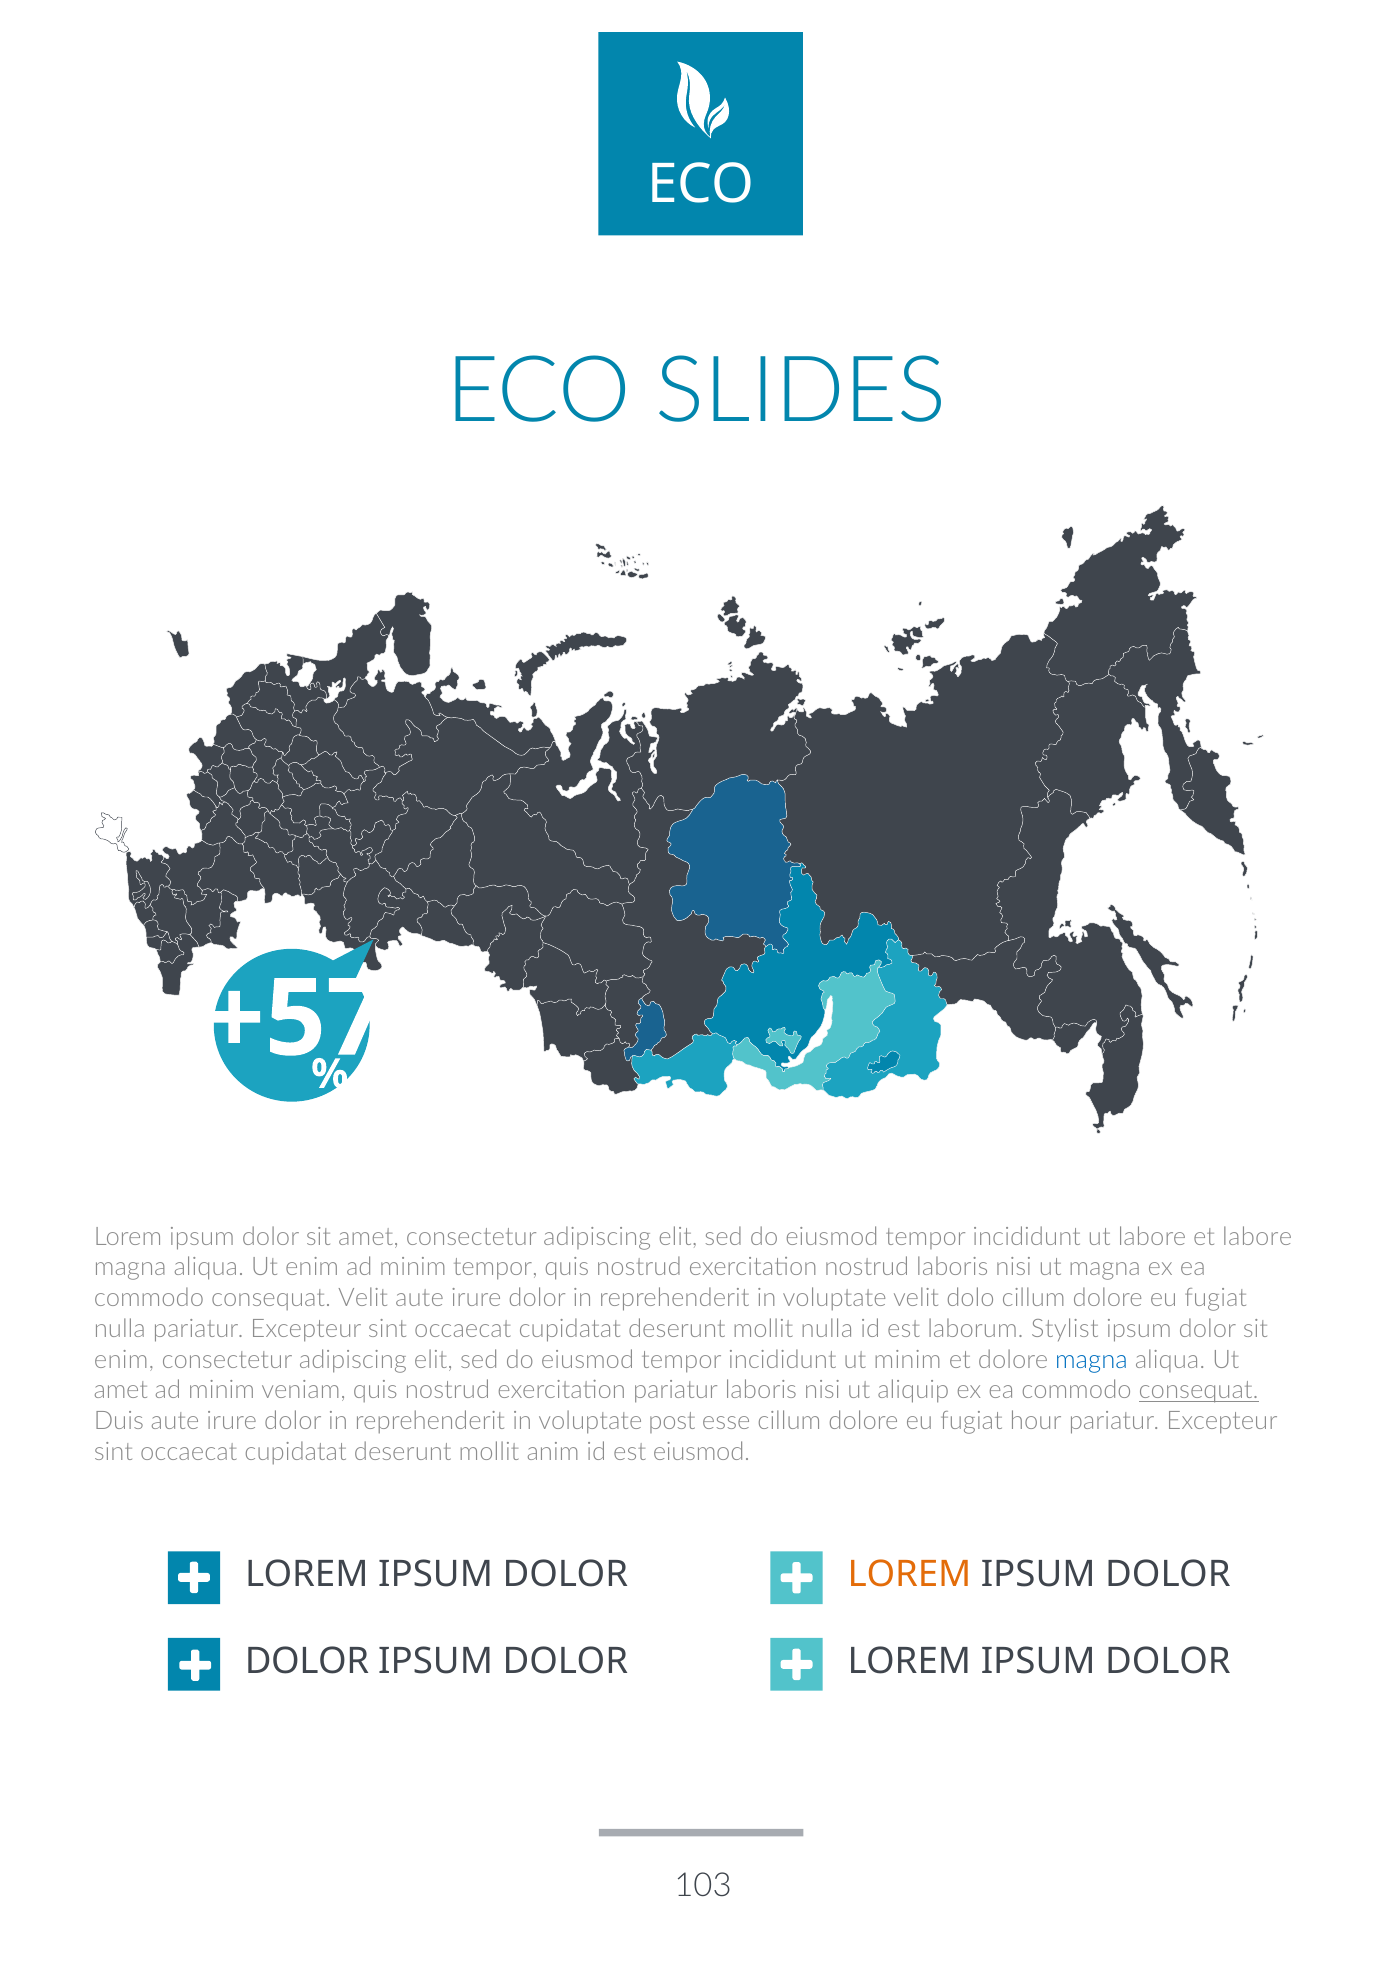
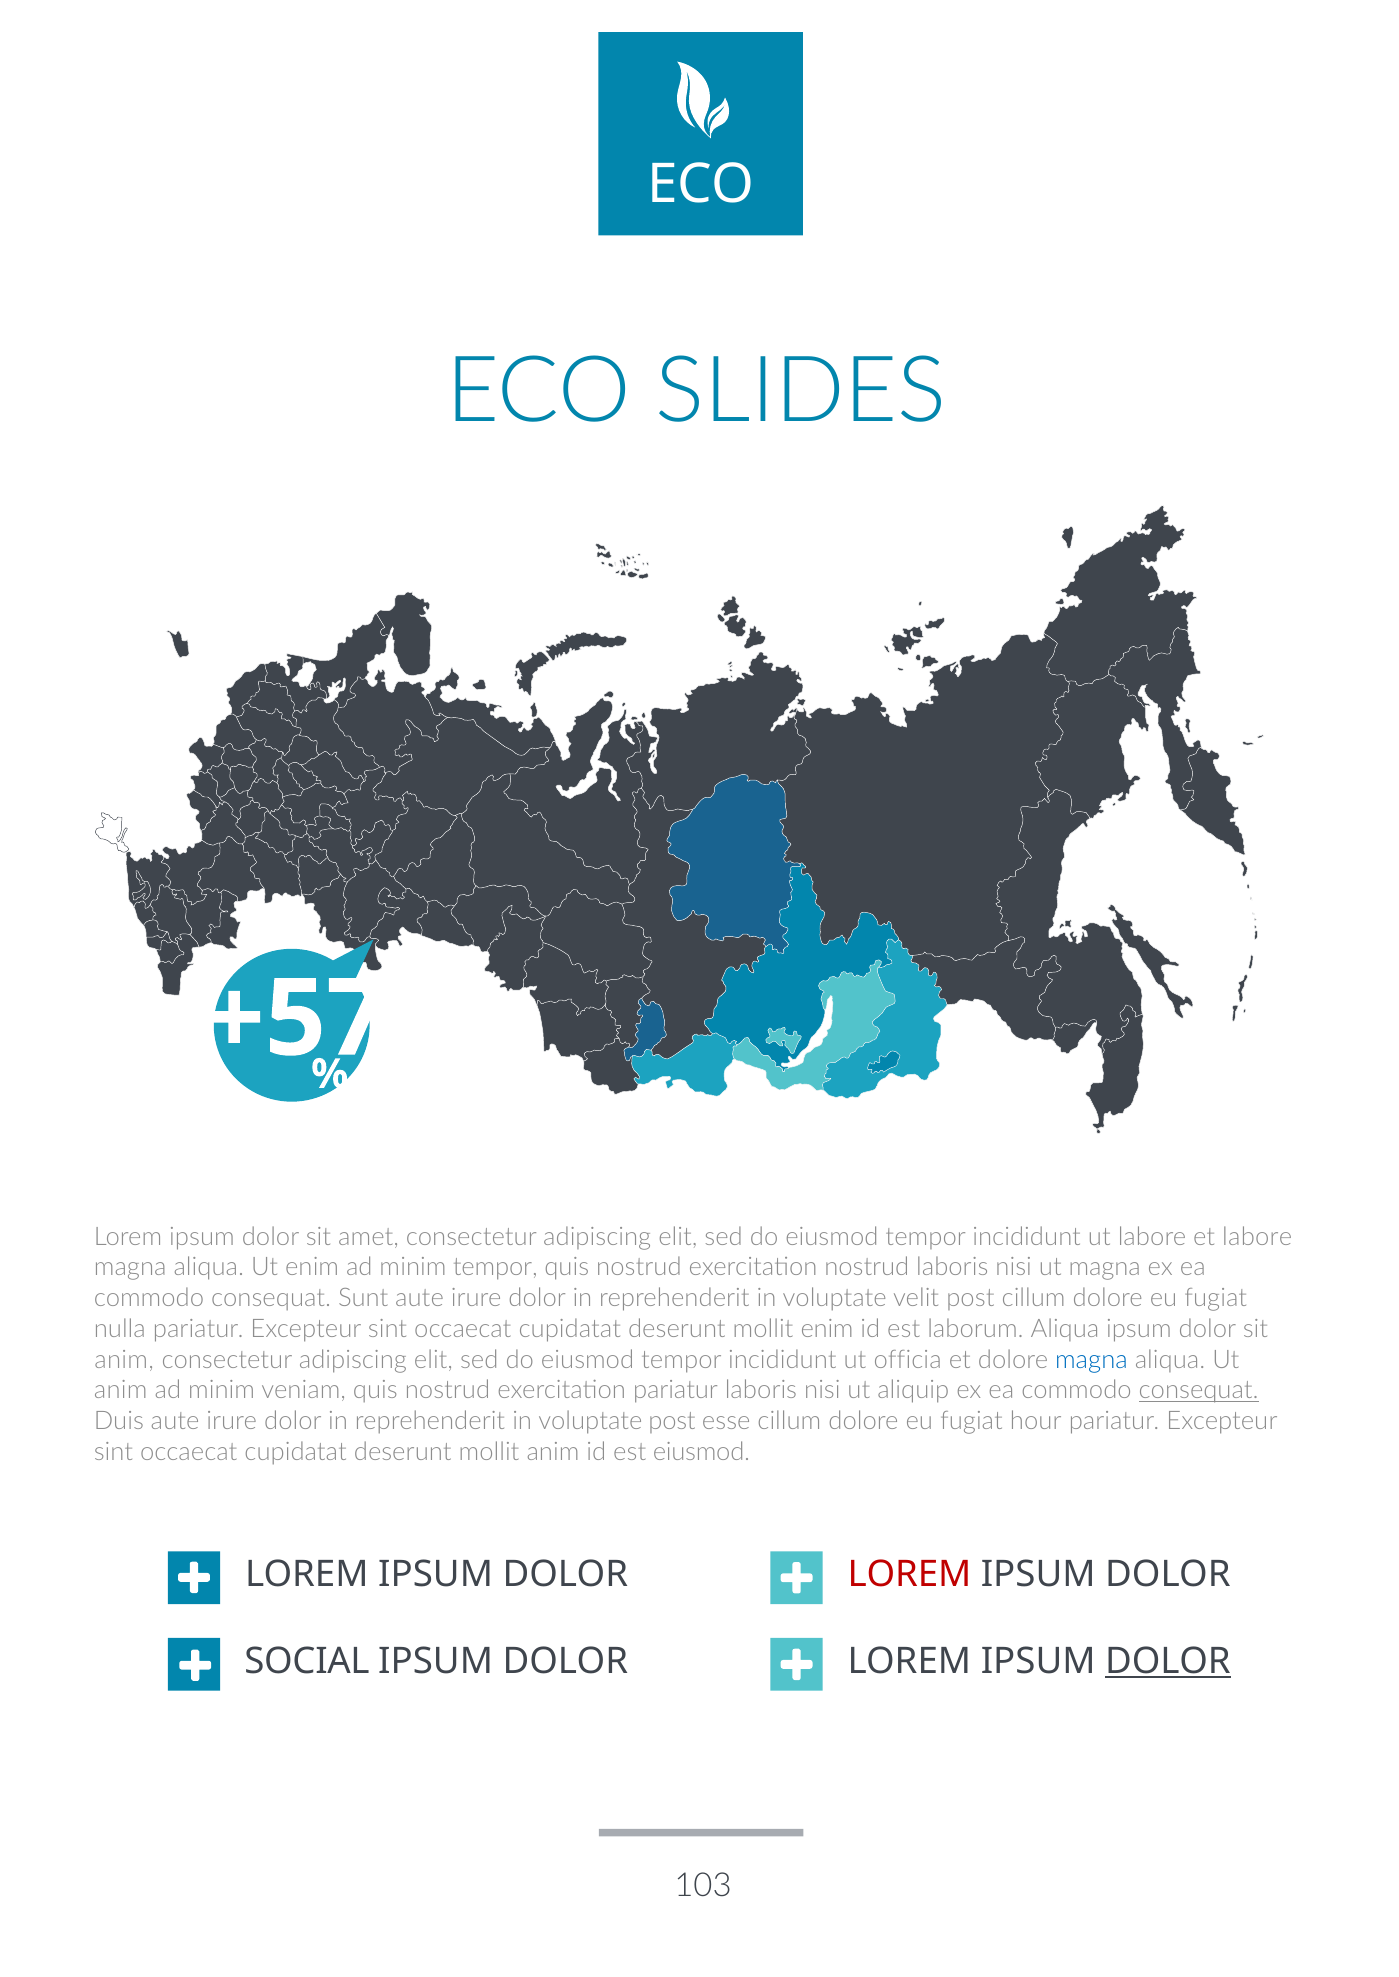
consequat Velit: Velit -> Sunt (363, 1299)
velit dolo: dolo -> post (970, 1299)
mollit nulla: nulla -> enim (827, 1329)
laborum Stylist: Stylist -> Aliqua (1065, 1329)
enim: enim -> anim (124, 1360)
ut minim: minim -> officia (908, 1360)
amet: amet -> anim (121, 1391)
LOREM colour: orange -> red (909, 1575)
DOLOR: DOLOR -> SOCIAL (307, 1662)
DOLOR underline: none -> present (1168, 1662)
